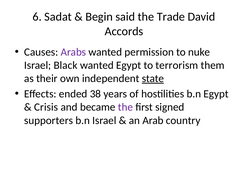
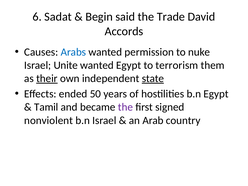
Arabs colour: purple -> blue (73, 52)
Black: Black -> Unite (66, 65)
their underline: none -> present (47, 78)
38: 38 -> 50 (95, 94)
Crisis: Crisis -> Tamil (46, 107)
supporters: supporters -> nonviolent (49, 120)
